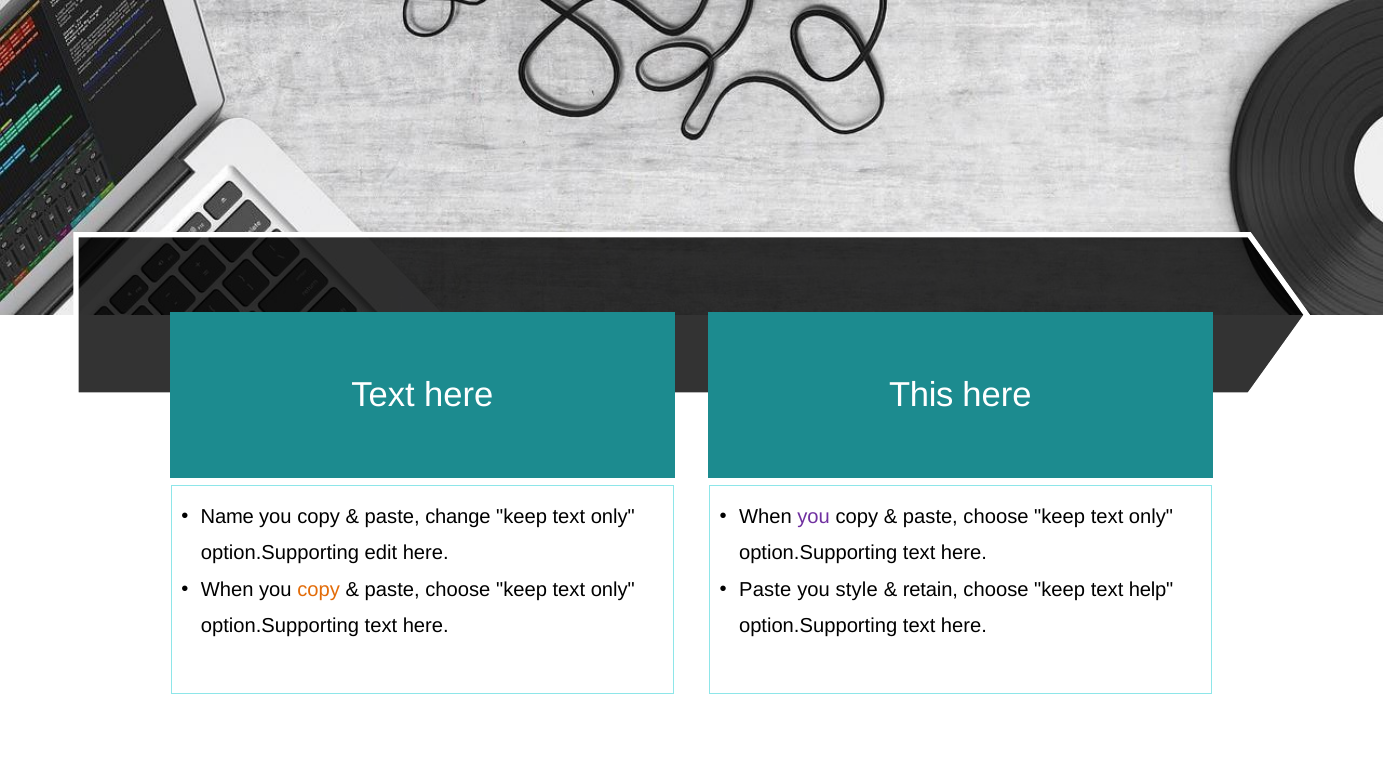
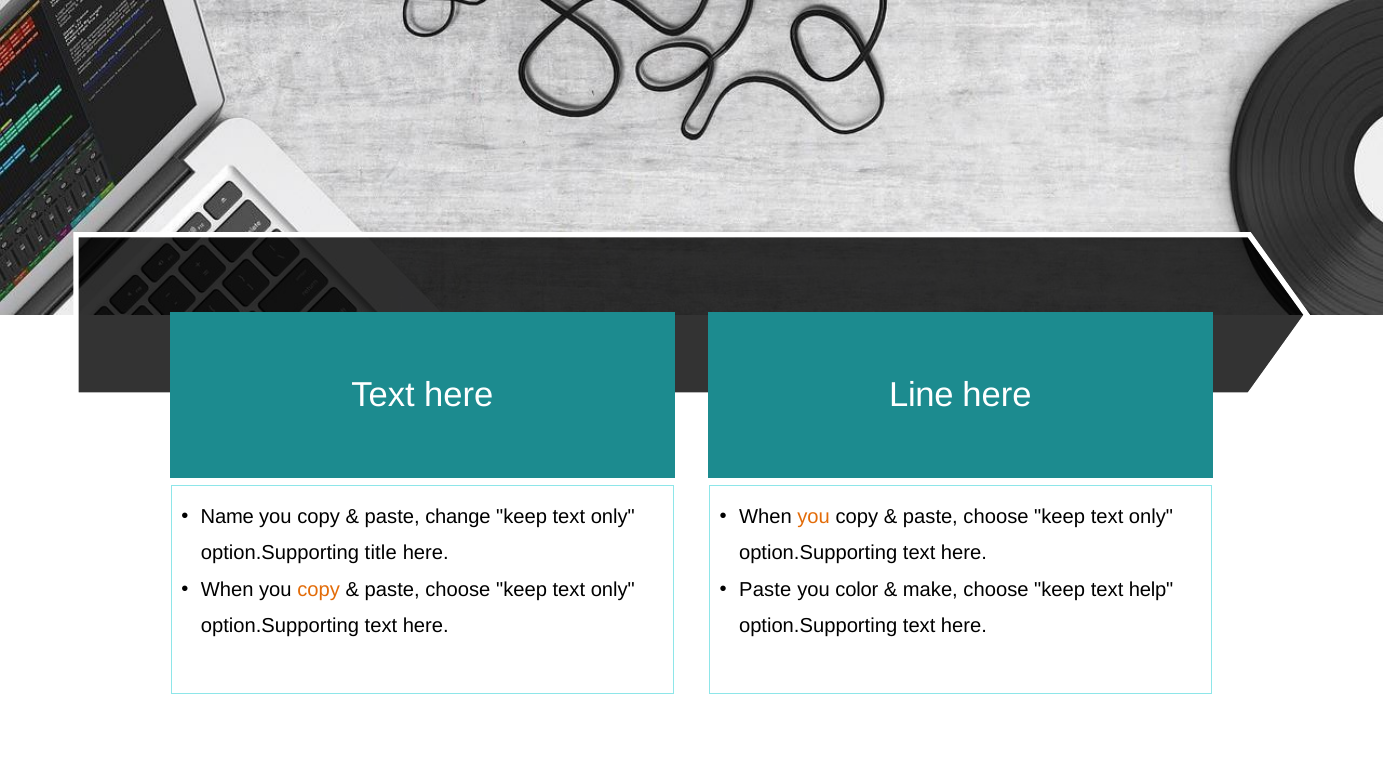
This: This -> Line (921, 395)
you colour: purple -> orange (814, 517)
edit: edit -> title (381, 553)
style: style -> color (857, 590)
retain: retain -> make (930, 590)
